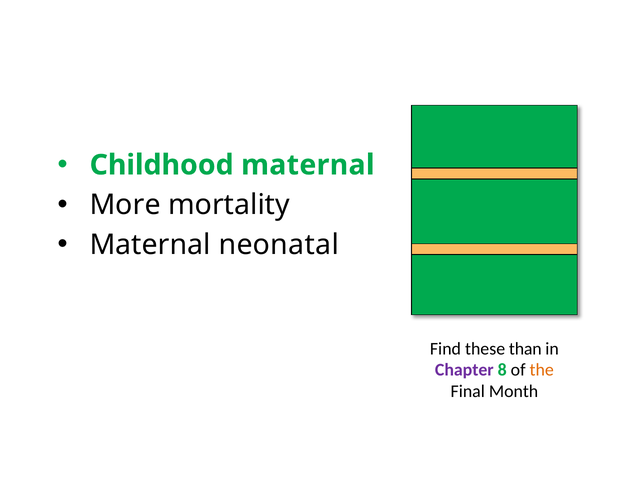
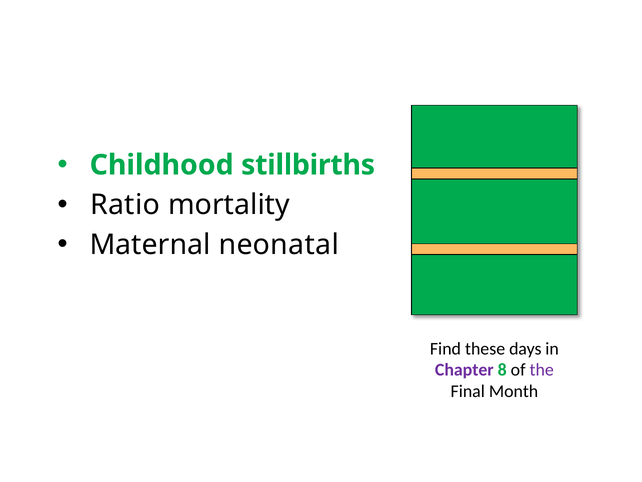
Childhood maternal: maternal -> stillbirths (308, 165)
More: More -> Ratio (125, 205)
than: than -> days (525, 348)
the colour: orange -> purple (542, 370)
